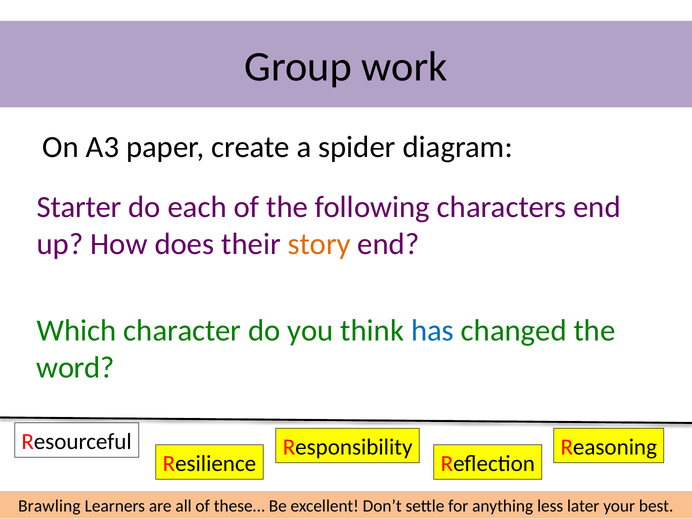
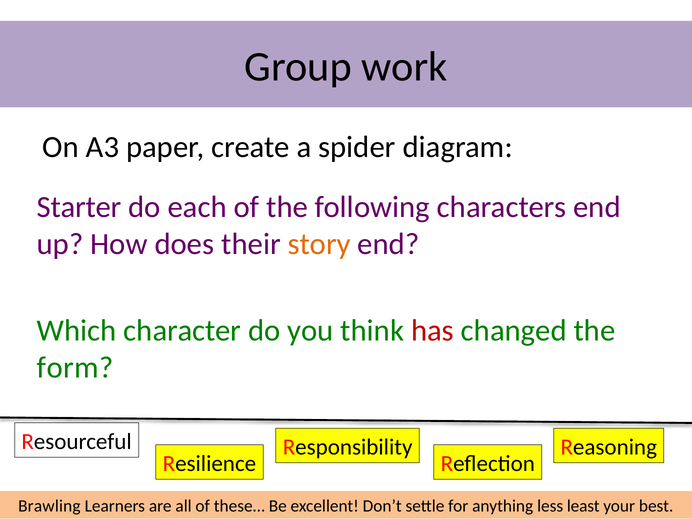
has colour: blue -> red (432, 330)
word: word -> form (75, 367)
later: later -> least (583, 506)
